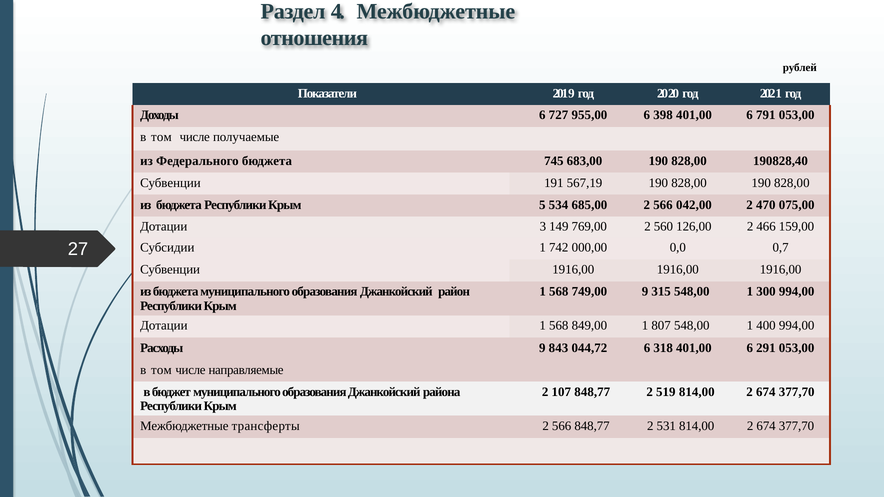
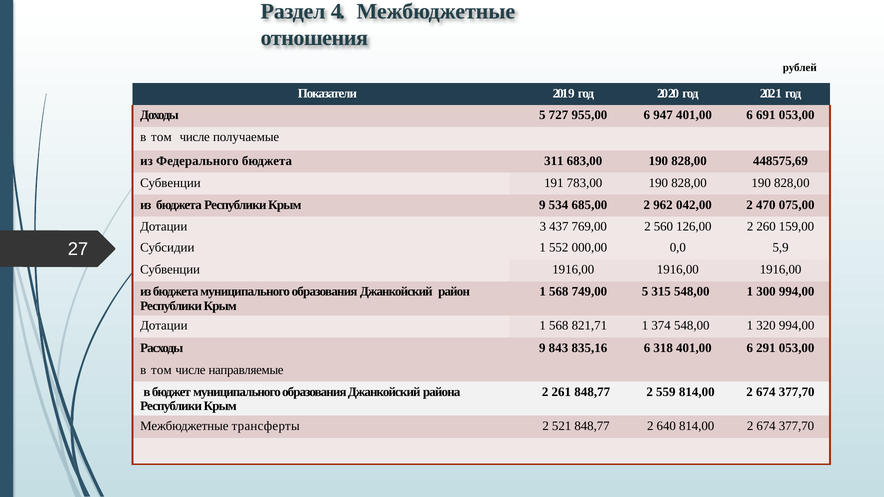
Доходы 6: 6 -> 5 (542, 115)
398: 398 -> 947 (663, 115)
791: 791 -> 691 (766, 115)
745: 745 -> 311 (554, 161)
190828,40: 190828,40 -> 448575,69 (780, 161)
567,19: 567,19 -> 783,00 (585, 183)
Крым 5: 5 -> 9 (542, 205)
685,00 2 566: 566 -> 962 (663, 205)
149: 149 -> 437 (559, 227)
466: 466 -> 260 (766, 227)
742: 742 -> 552 (559, 248)
0,7: 0,7 -> 5,9 (781, 248)
749,00 9: 9 -> 5 (645, 292)
849,00: 849,00 -> 821,71 (589, 326)
807: 807 -> 374 (661, 326)
400: 400 -> 320 (766, 326)
044,72: 044,72 -> 835,16 (589, 348)
107: 107 -> 261 (561, 392)
519: 519 -> 559 (666, 392)
трансферты 2 566: 566 -> 521 (562, 426)
531: 531 -> 640 (666, 426)
